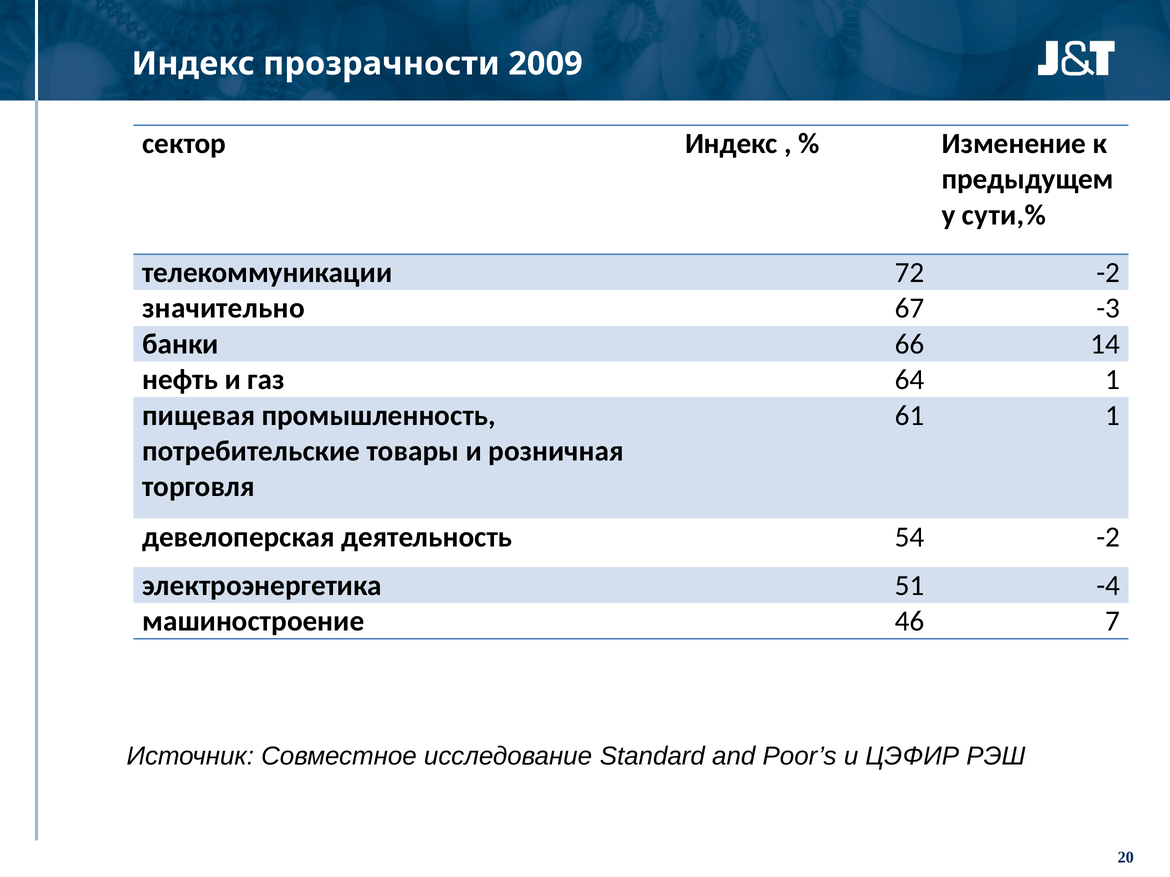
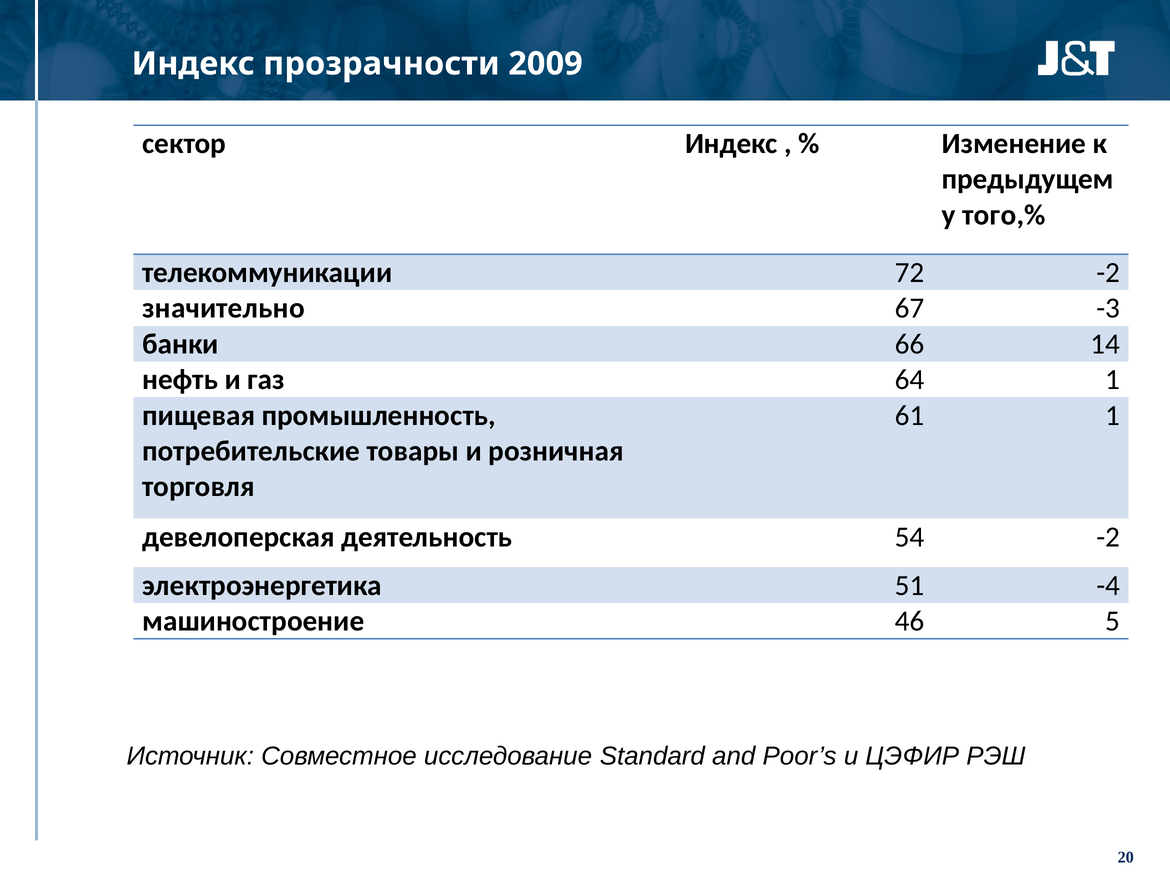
сути,%: сути,% -> того,% (1004, 215)
7: 7 -> 5 (1112, 622)
